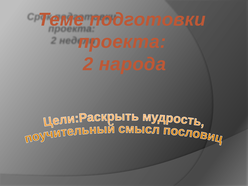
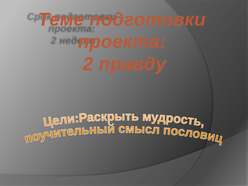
народа: народа -> правду (132, 64)
